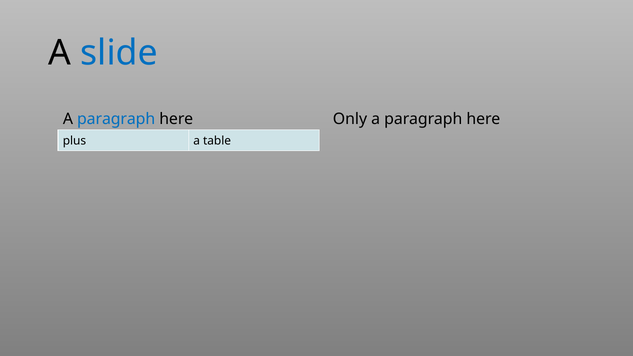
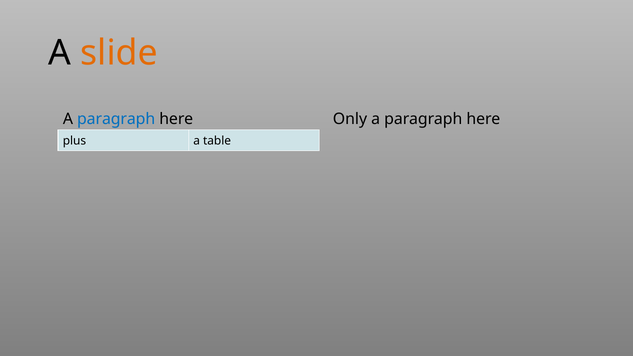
slide colour: blue -> orange (119, 53)
